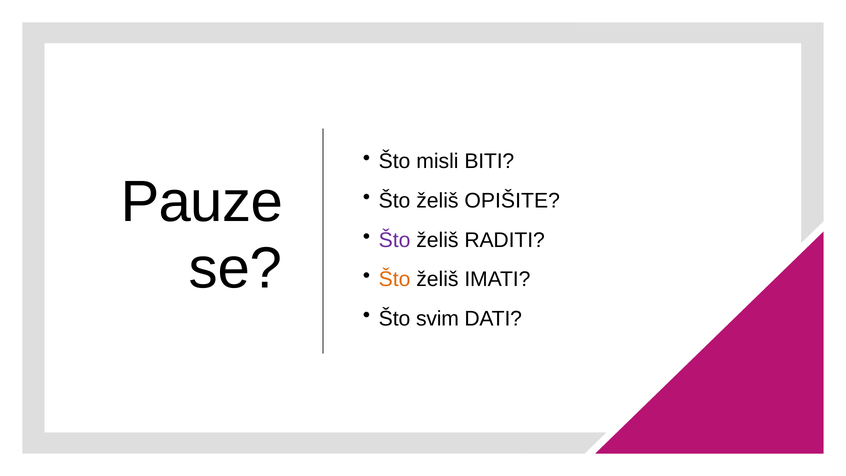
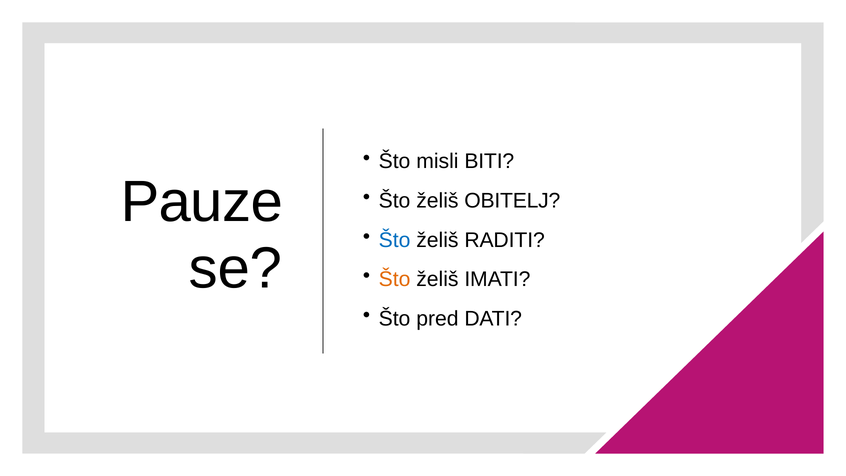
OPIŠITE: OPIŠITE -> OBITELJ (512, 201)
Što colour: purple -> blue (395, 240)
svim: svim -> pred (437, 318)
